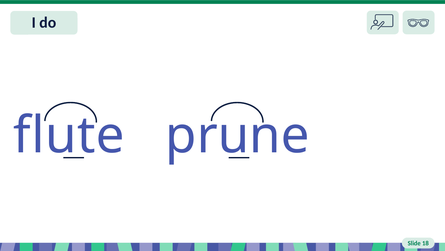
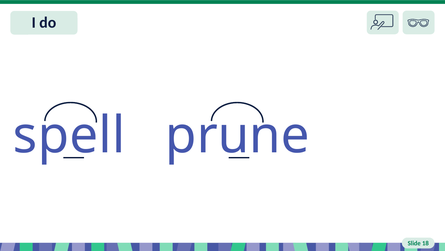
flute: flute -> spell (69, 135)
